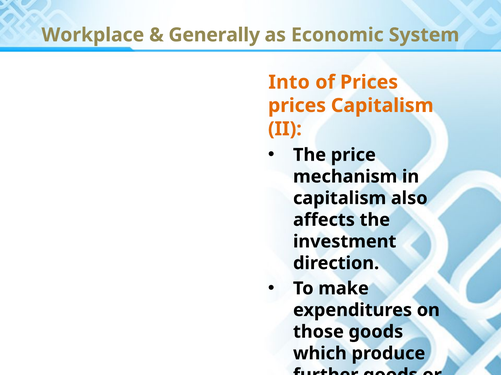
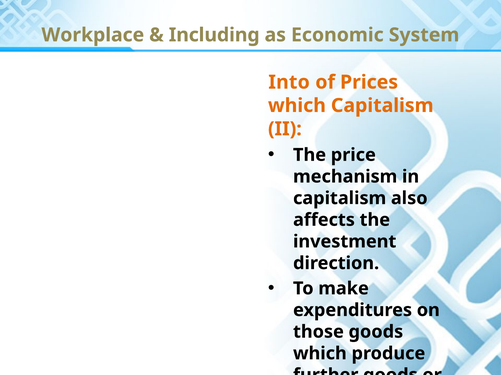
Generally: Generally -> Including (214, 35)
prices: prices -> which (297, 106)
